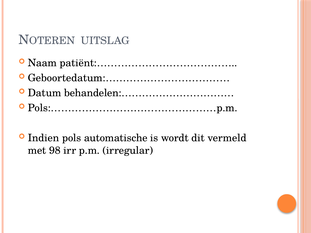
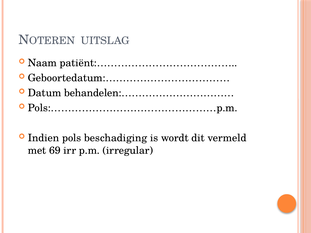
automatische: automatische -> beschadiging (116, 138)
98: 98 -> 69 (55, 151)
